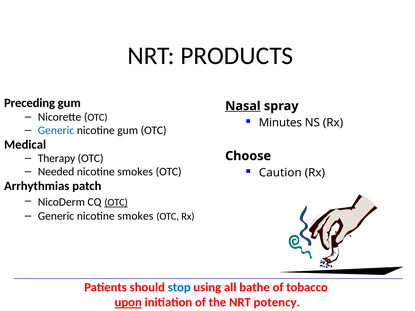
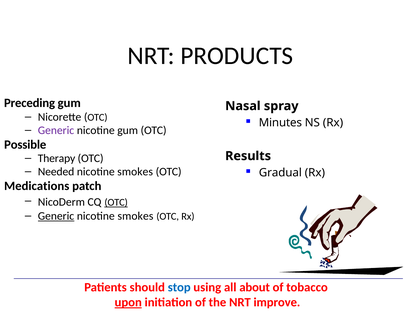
Nasal underline: present -> none (243, 106)
Generic colour: blue -> purple (56, 131)
Medical: Medical -> Possible (25, 145)
Choose: Choose -> Results (248, 156)
Caution: Caution -> Gradual (280, 173)
Arrhythmias: Arrhythmias -> Medications (37, 186)
Generic underline: none -> present (56, 216)
bathe: bathe -> about (255, 287)
potency: potency -> improve (277, 303)
